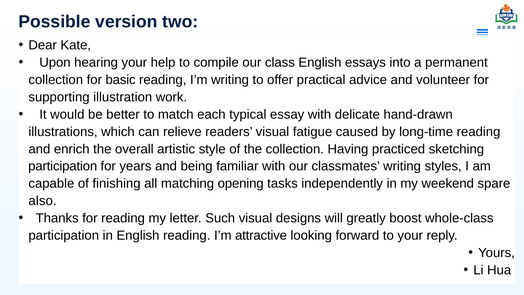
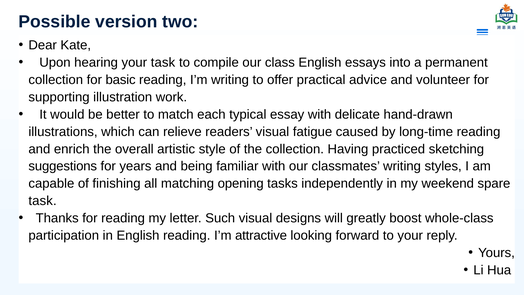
your help: help -> task (163, 62)
participation: participation -> suggestions (63, 166)
also: also -> task (43, 201)
